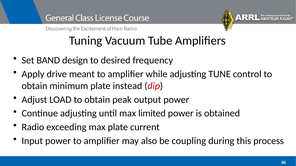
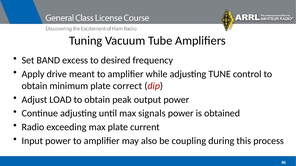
design: design -> excess (75, 60)
instead: instead -> correct (127, 86)
limited: limited -> signals (152, 114)
